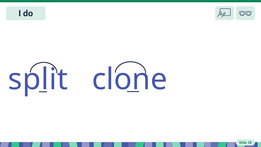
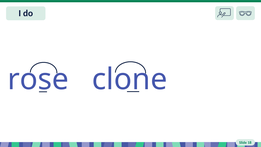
split: split -> rose (38, 79)
